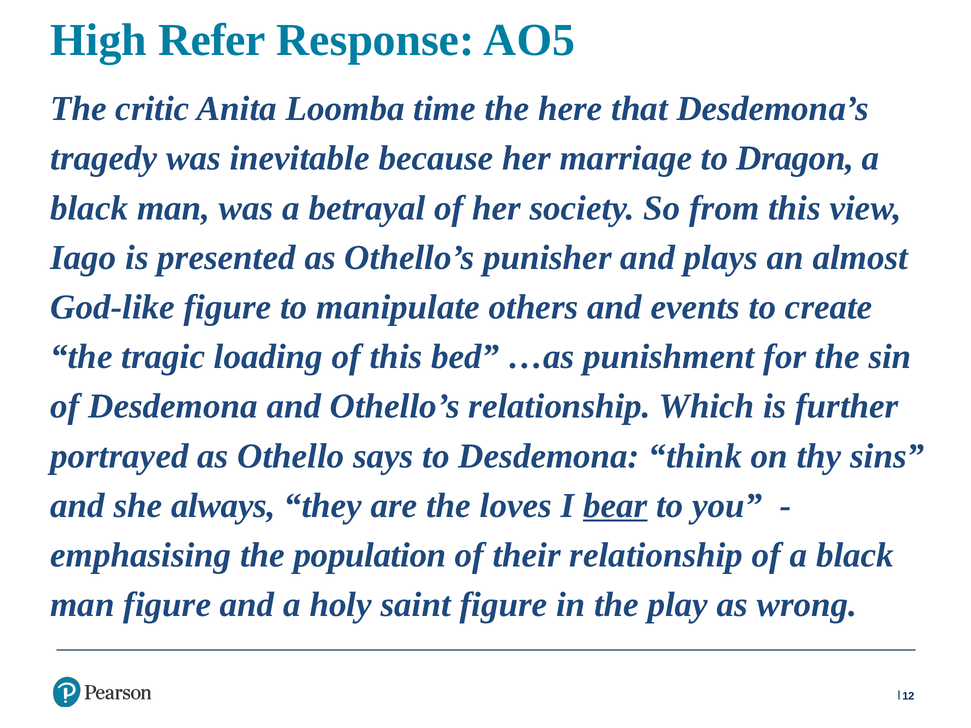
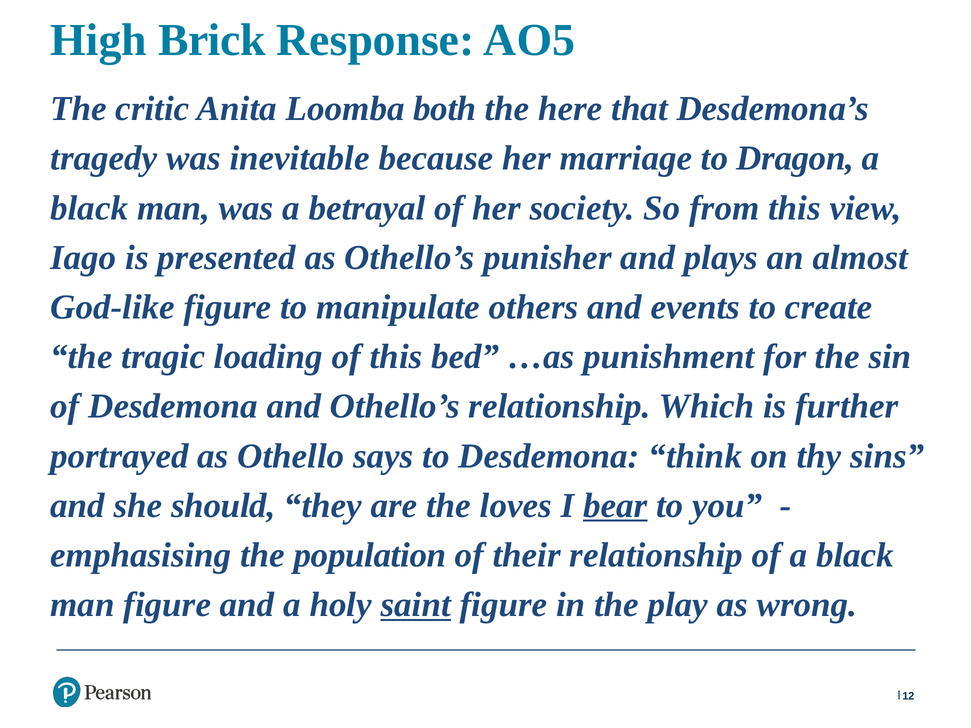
Refer: Refer -> Brick (212, 40)
time: time -> both (445, 109)
always: always -> should (223, 506)
saint underline: none -> present (416, 605)
